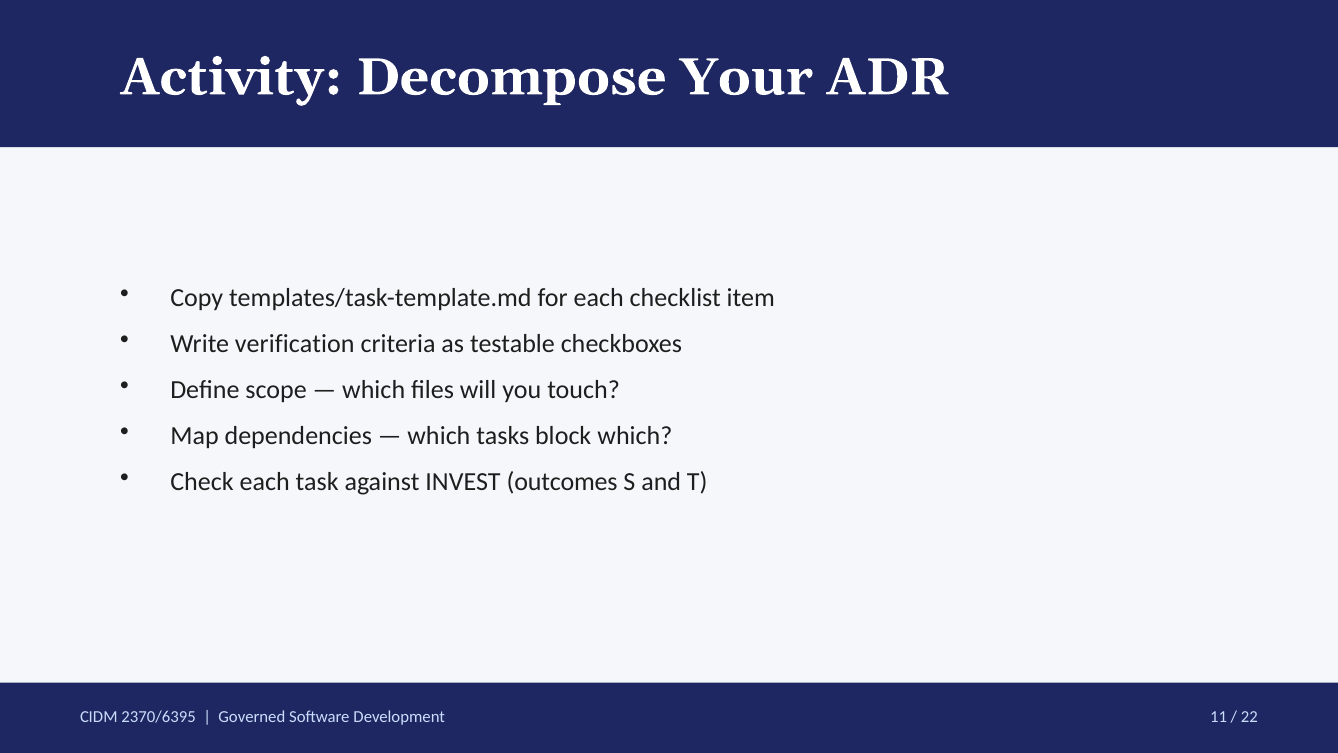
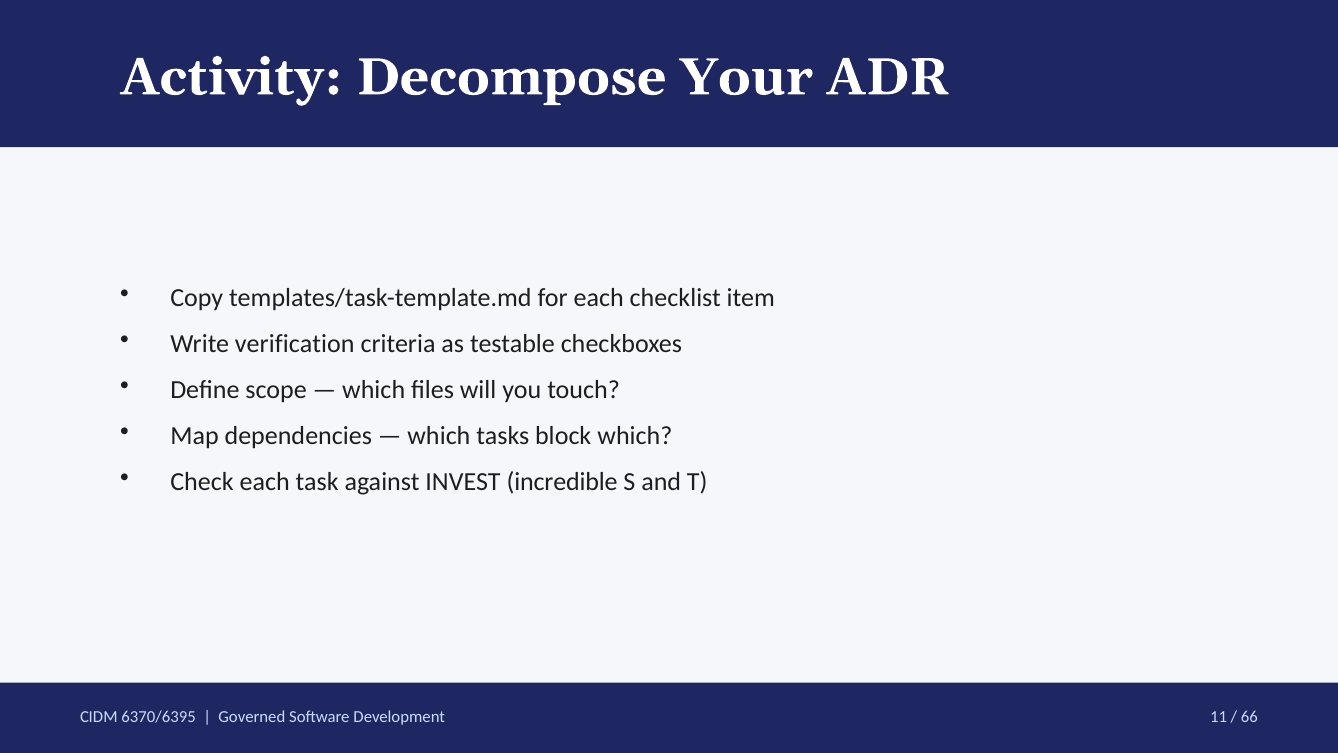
outcomes: outcomes -> incredible (562, 482)
2370/6395: 2370/6395 -> 6370/6395 (159, 717)
22: 22 -> 66 (1249, 717)
